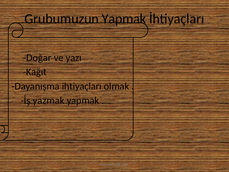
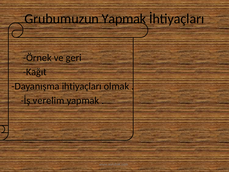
Doğar: Doğar -> Örnek (37, 58)
yazı: yazı -> geri (74, 58)
yazmak: yazmak -> verelim (49, 100)
